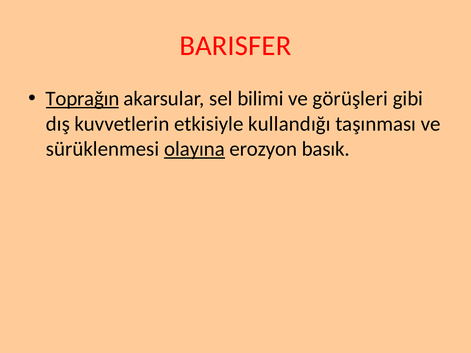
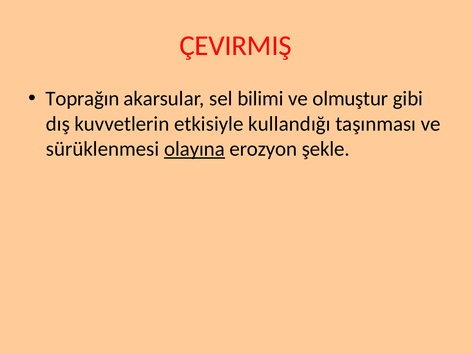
BARISFER: BARISFER -> ÇEVIRMIŞ (236, 46)
Toprağın underline: present -> none (82, 99)
görüşleri: görüşleri -> olmuştur (350, 99)
basık: basık -> şekle (326, 149)
